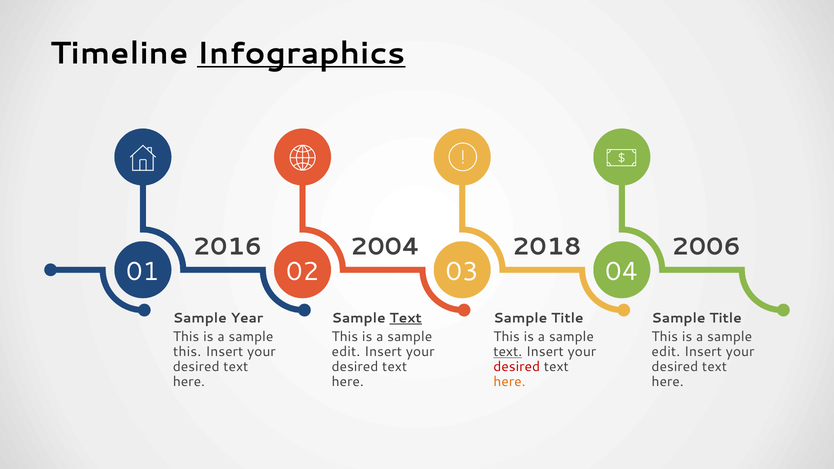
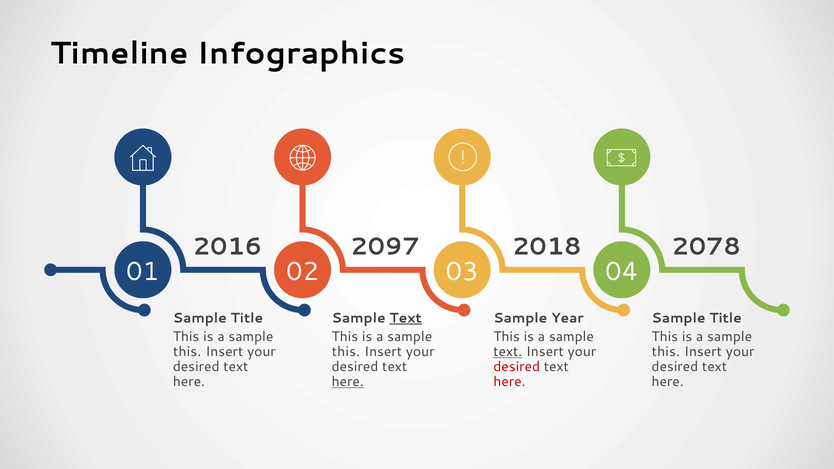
Infographics underline: present -> none (301, 53)
2004: 2004 -> 2097 (385, 247)
2006: 2006 -> 2078 (706, 247)
Year: Year -> Title (247, 318)
Title: Title -> Year (567, 318)
edit: edit -> this (346, 352)
edit: edit -> this (666, 352)
here underline: none -> present (348, 382)
here colour: orange -> red (509, 382)
